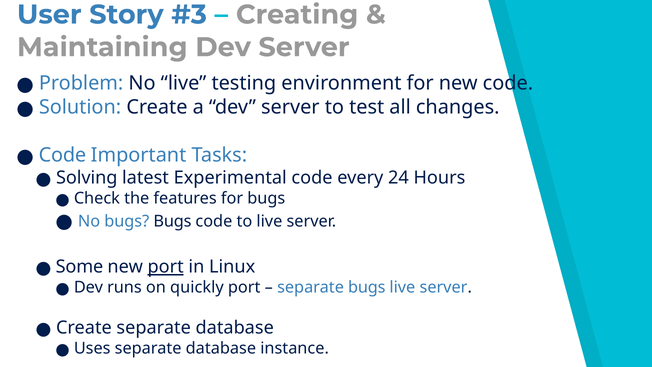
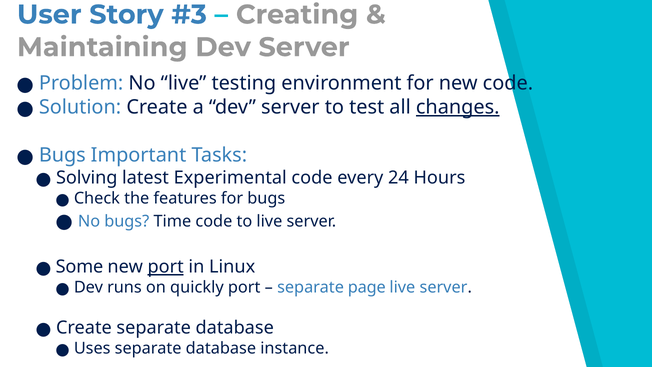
changes underline: none -> present (458, 107)
Code: Code -> Bugs (62, 155)
bugs Bugs: Bugs -> Time (172, 221)
separate bugs: bugs -> page (367, 287)
